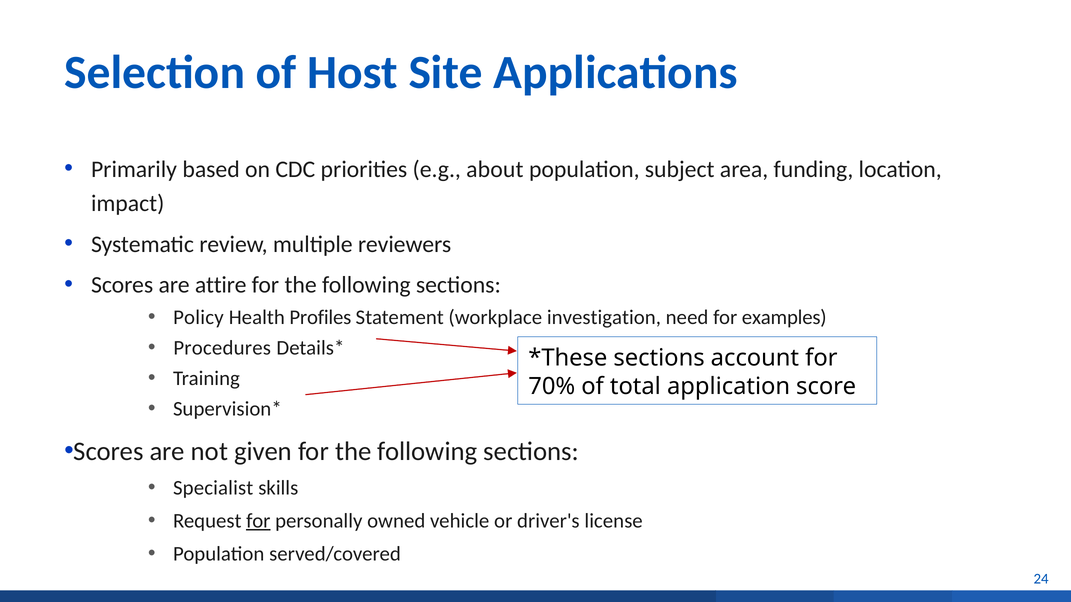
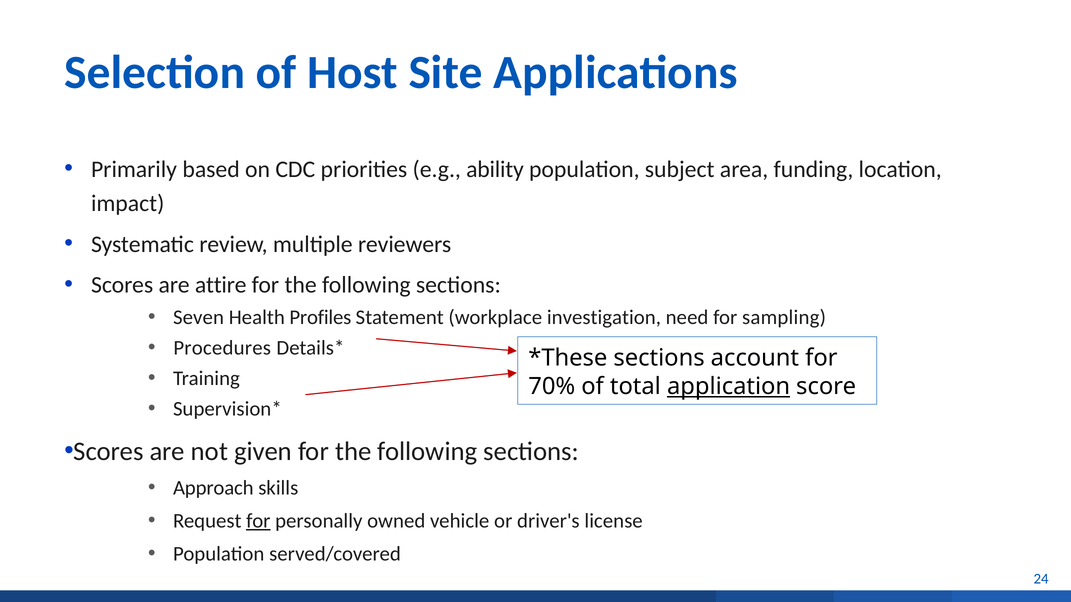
about: about -> ability (495, 169)
Policy: Policy -> Seven (198, 317)
examples: examples -> sampling (784, 317)
application underline: none -> present (729, 387)
Specialist: Specialist -> Approach (213, 488)
